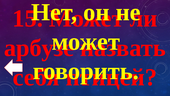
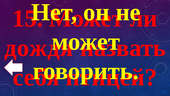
арбузе: арбузе -> дождя (39, 48)
